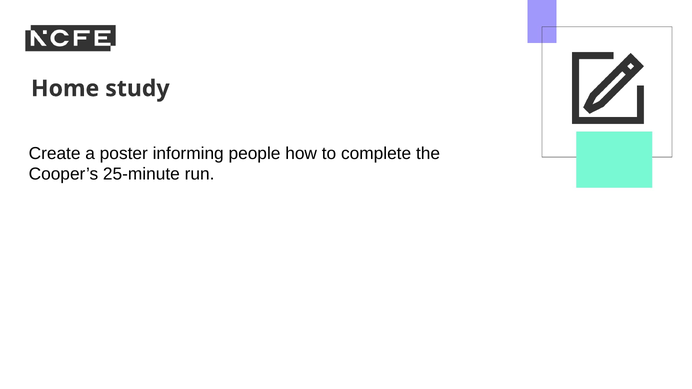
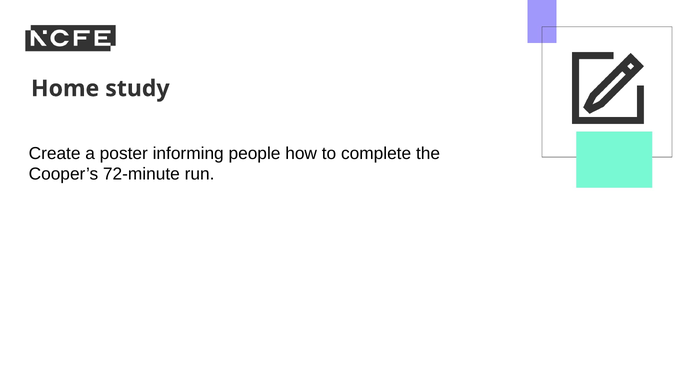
25-minute: 25-minute -> 72-minute (141, 174)
